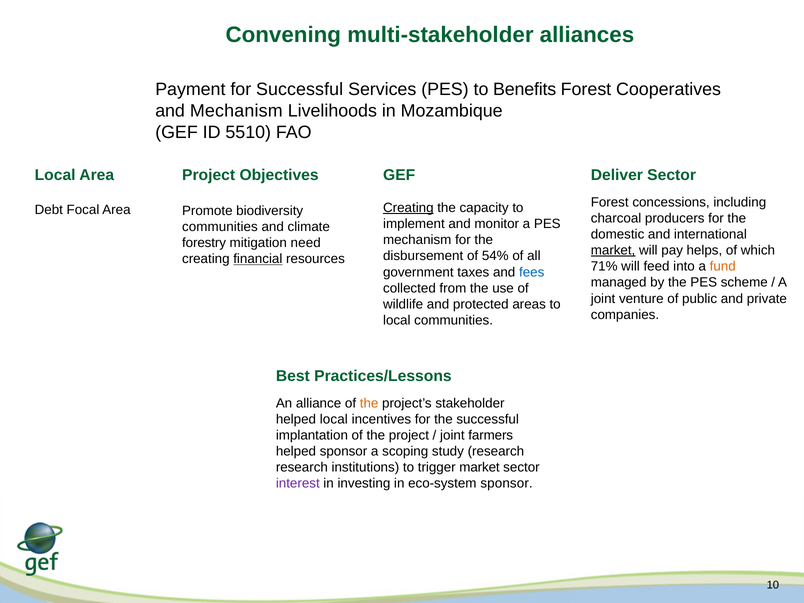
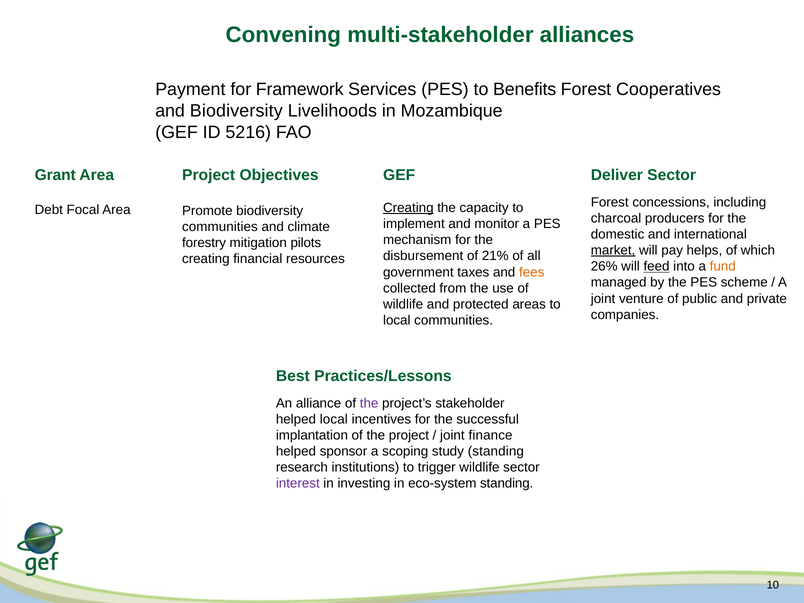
for Successful: Successful -> Framework (300, 90)
and Mechanism: Mechanism -> Biodiversity (236, 111)
5510: 5510 -> 5216 (248, 132)
Local: Local -> Grant (55, 175)
need: need -> pilots (306, 243)
54%: 54% -> 21% (495, 256)
financial underline: present -> none (258, 259)
71%: 71% -> 26% (604, 266)
feed underline: none -> present (657, 266)
fees colour: blue -> orange (532, 272)
the colour: orange -> purple (369, 403)
farmers: farmers -> finance (491, 435)
study research: research -> standing (496, 451)
trigger market: market -> wildlife (479, 467)
eco-system sponsor: sponsor -> standing (507, 484)
